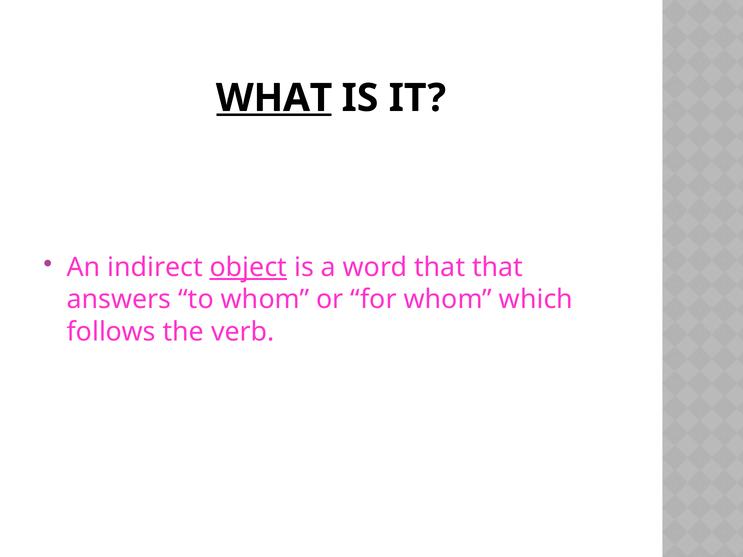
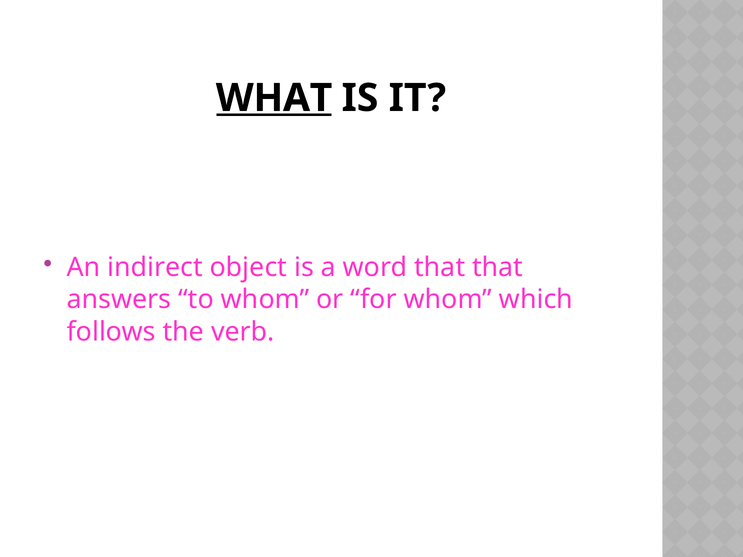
object underline: present -> none (248, 268)
